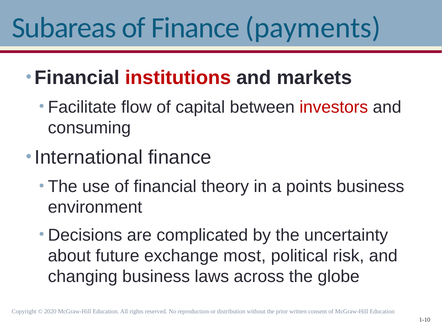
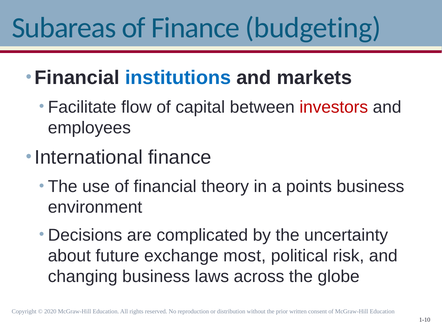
payments: payments -> budgeting (313, 28)
institutions colour: red -> blue (178, 78)
consuming: consuming -> employees (89, 128)
